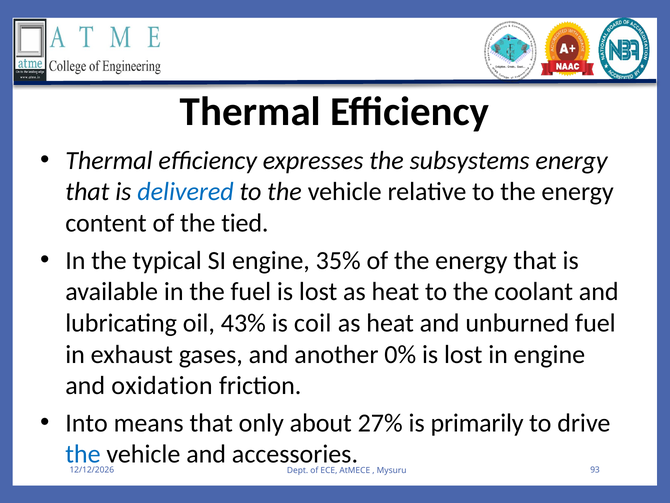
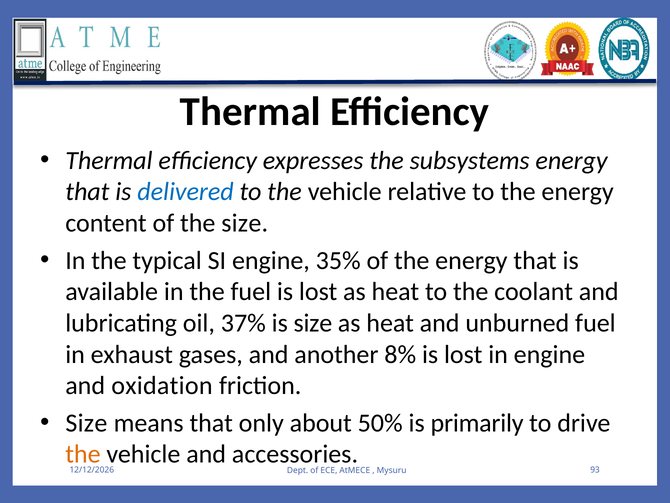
the tied: tied -> size (245, 223)
43%: 43% -> 37% (243, 323)
is coil: coil -> size (313, 323)
0%: 0% -> 8% (400, 354)
Into: Into -> Size (86, 423)
27%: 27% -> 50% (380, 423)
the colour: blue -> orange (83, 454)
